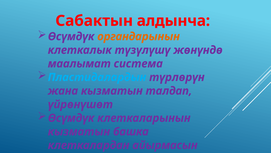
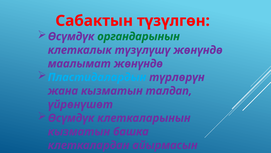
алдынча: алдынча -> түзүлгөн (173, 21)
органдарынын colour: orange -> green (139, 36)
маалымат система: система -> жөнүндө (138, 63)
